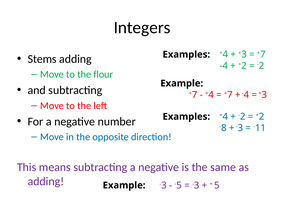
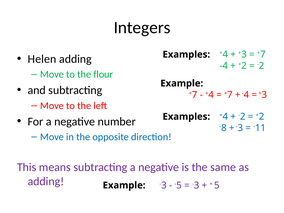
Stems: Stems -> Helen (42, 59)
